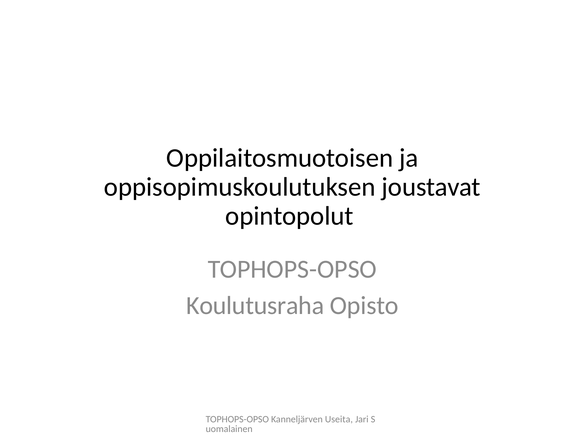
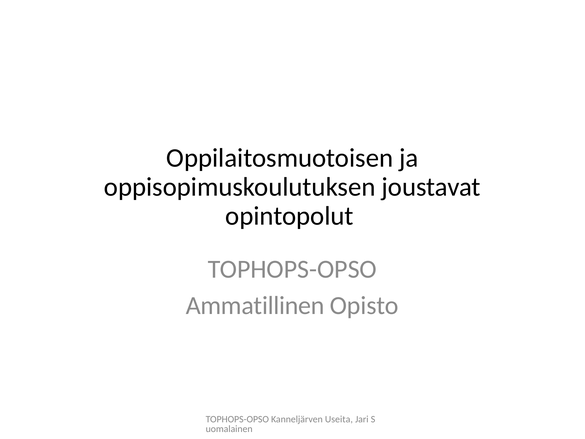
Koulutusraha: Koulutusraha -> Ammatillinen (255, 305)
